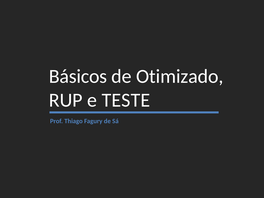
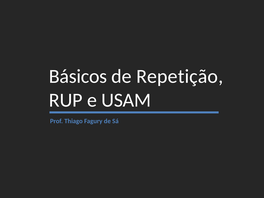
Otimizado: Otimizado -> Repetição (180, 76)
TESTE: TESTE -> USAM (126, 100)
